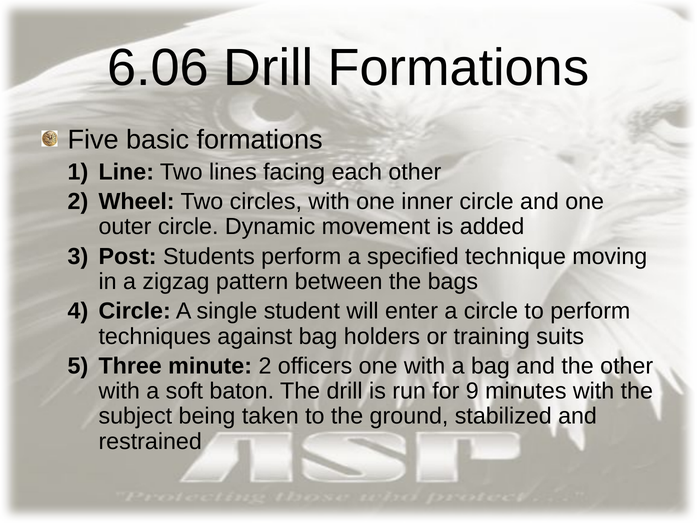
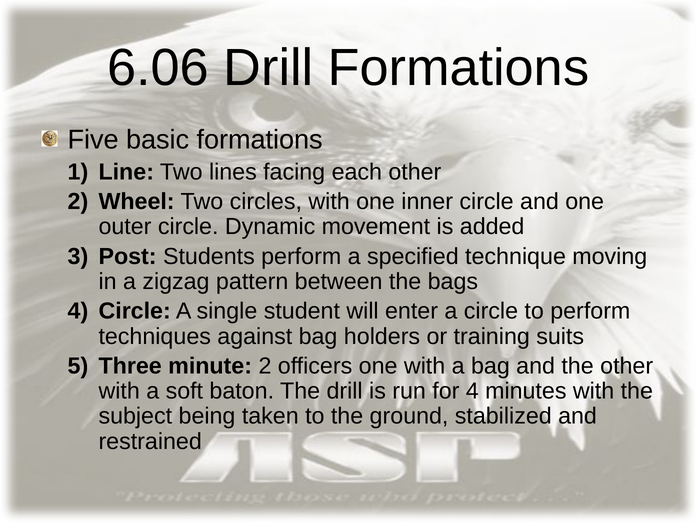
for 9: 9 -> 4 (472, 391)
